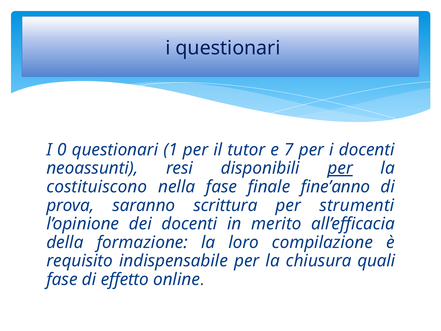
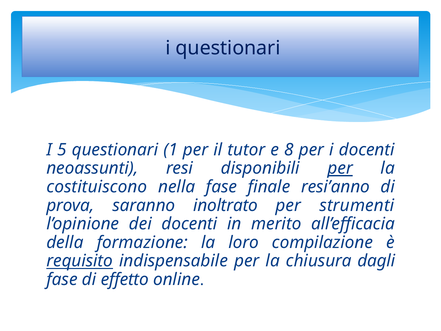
0: 0 -> 5 (62, 150)
7: 7 -> 8 (289, 150)
fine’anno: fine’anno -> resi’anno (335, 187)
scrittura: scrittura -> inoltrato (226, 205)
requisito underline: none -> present (80, 261)
quali: quali -> dagli (376, 261)
